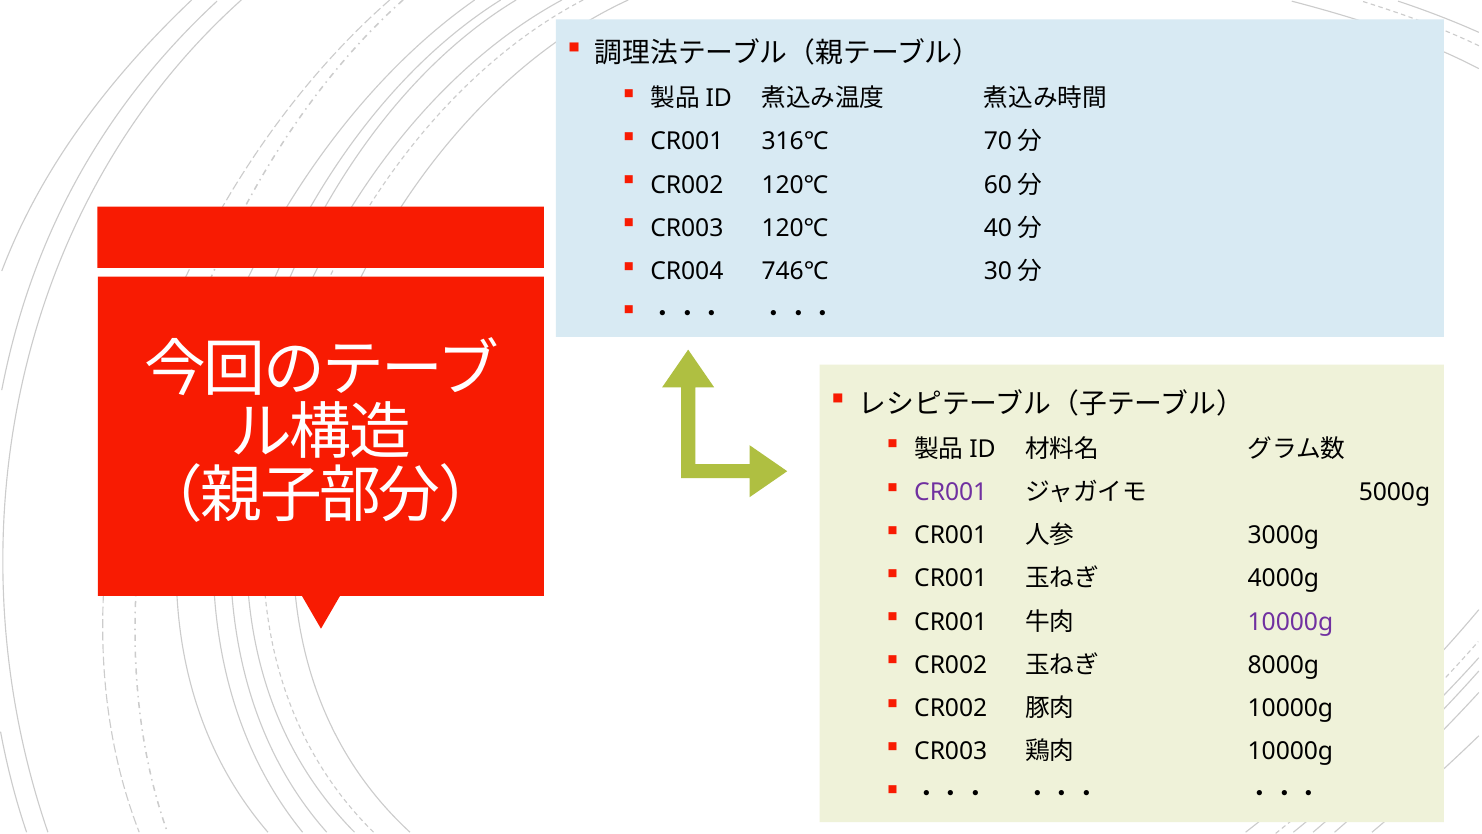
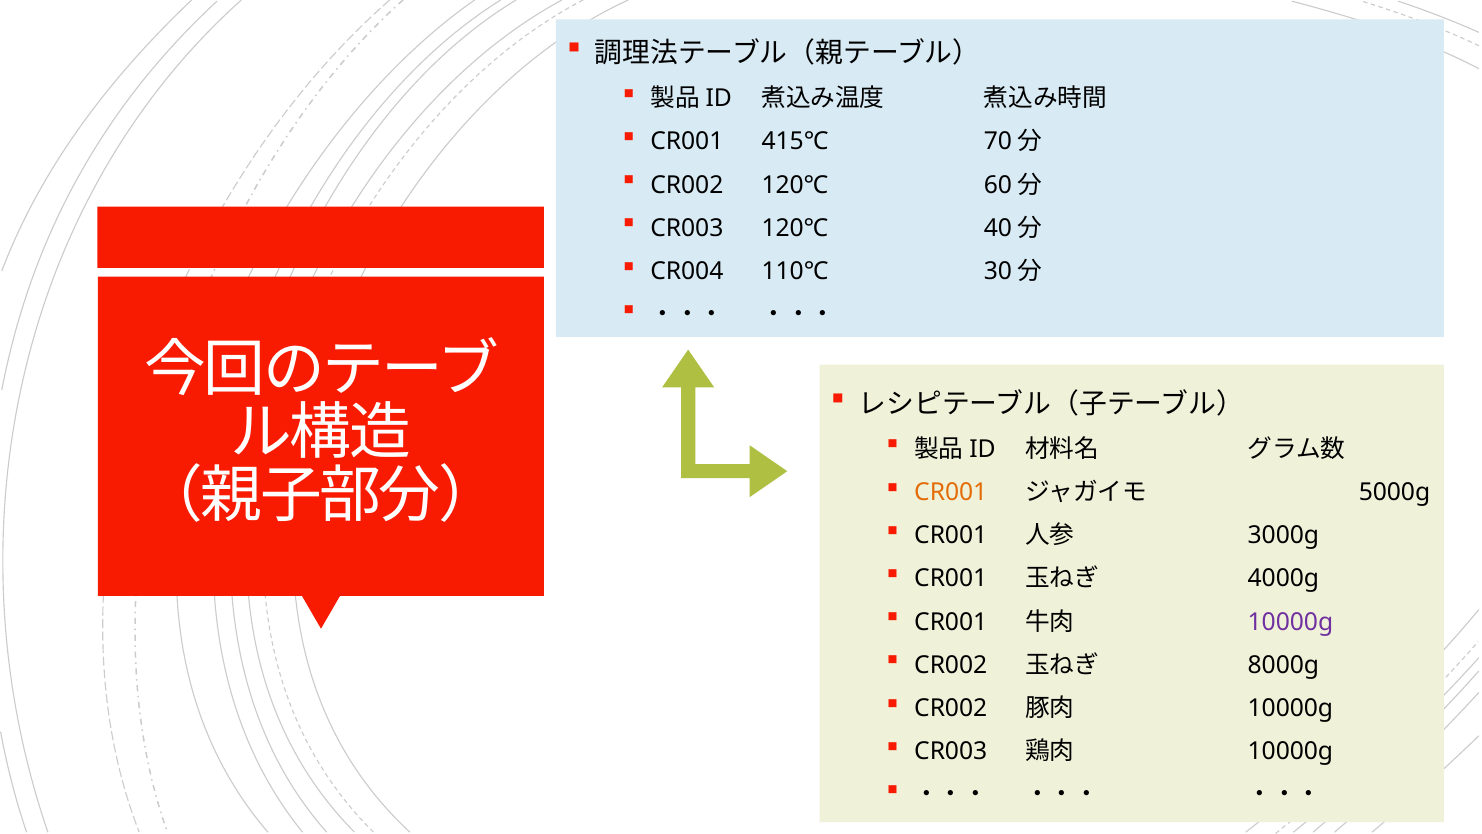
316℃: 316℃ -> 415℃ (795, 142)
746℃: 746℃ -> 110℃ (795, 271)
CR001 colour: purple -> orange (951, 492)
